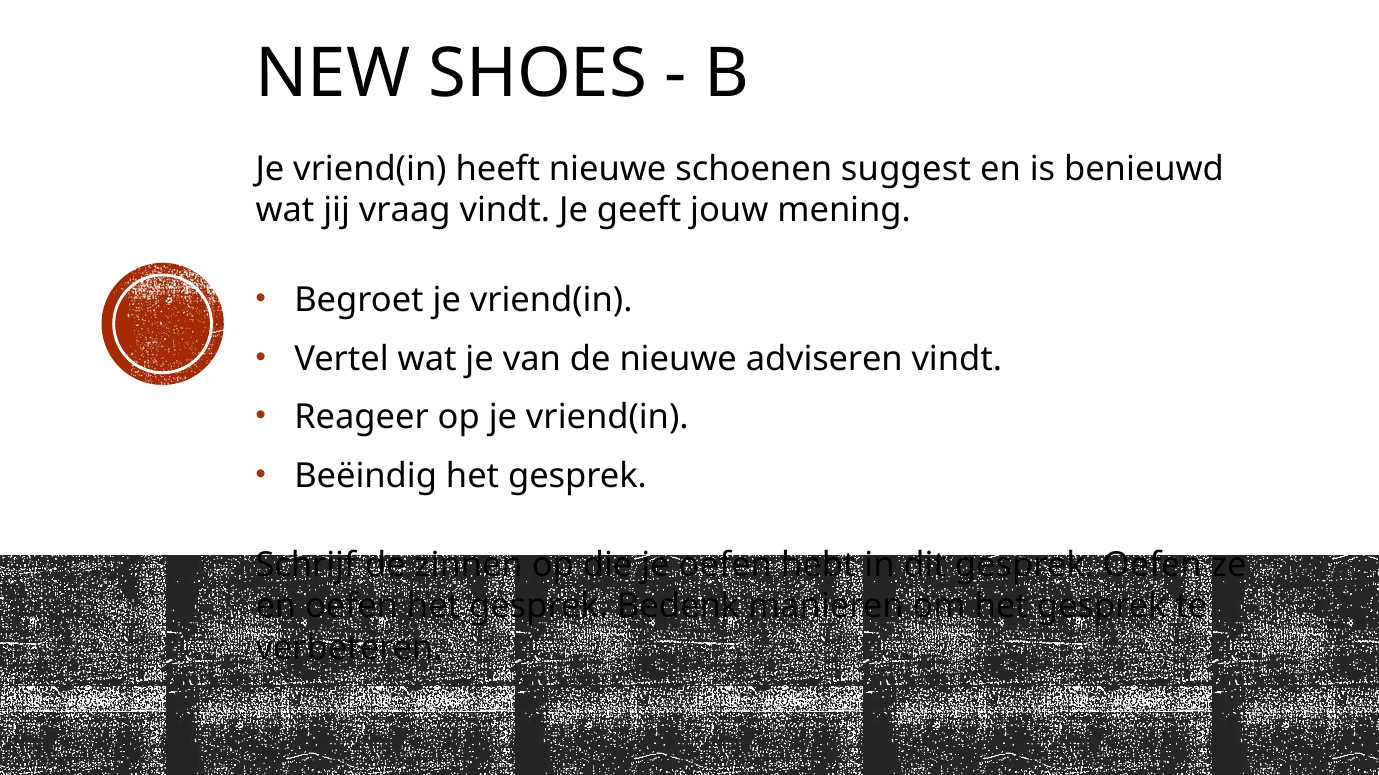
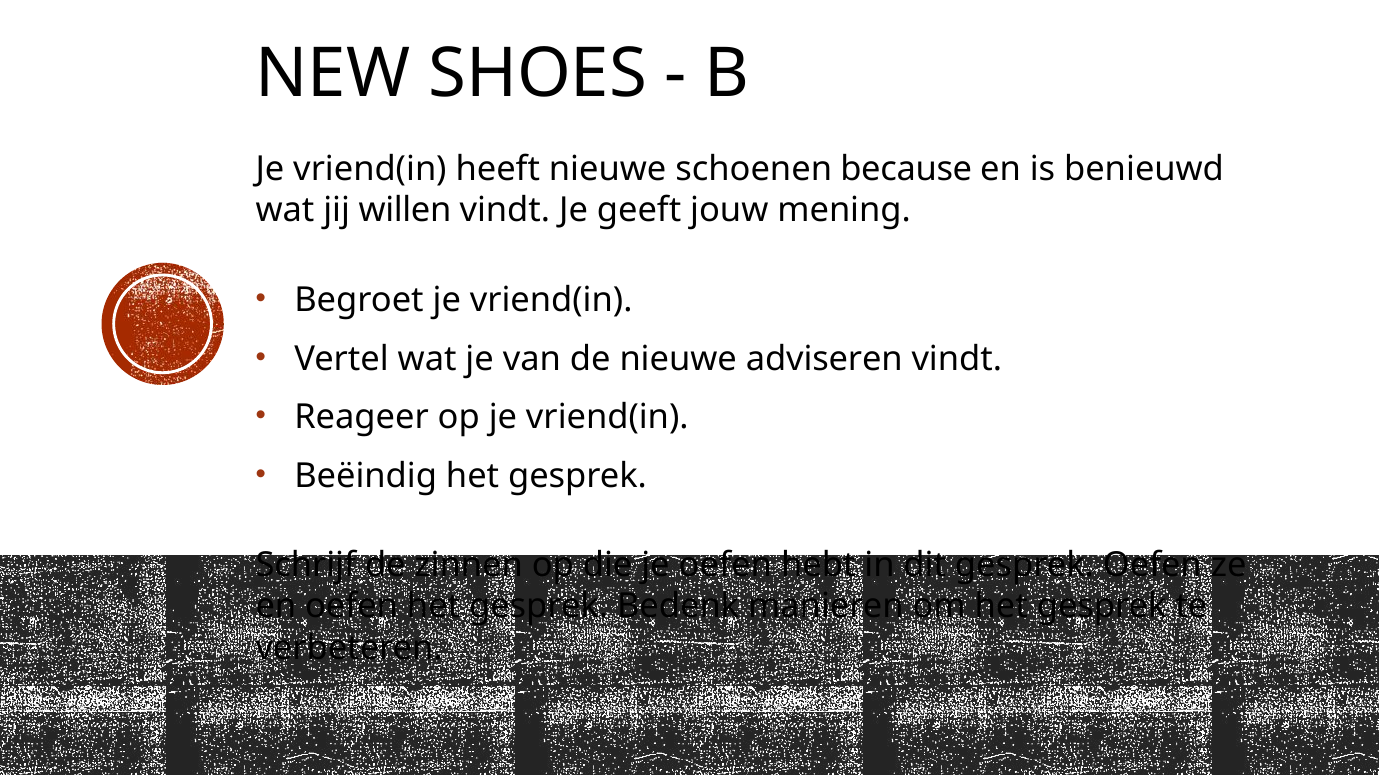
suggest: suggest -> because (906, 169)
vraag: vraag -> willen (405, 211)
